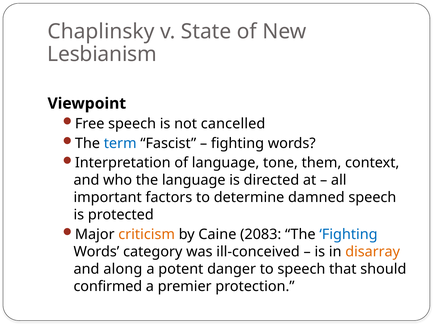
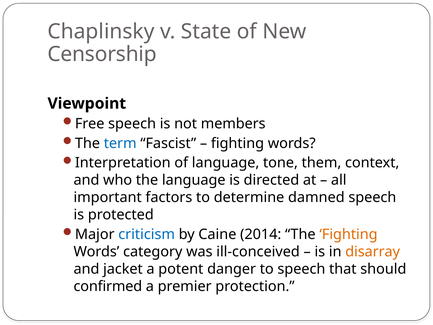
Lesbianism: Lesbianism -> Censorship (102, 54)
cancelled: cancelled -> members (233, 124)
criticism colour: orange -> blue (147, 234)
2083: 2083 -> 2014 (261, 234)
Fighting colour: blue -> orange (348, 234)
along: along -> jacket (123, 269)
